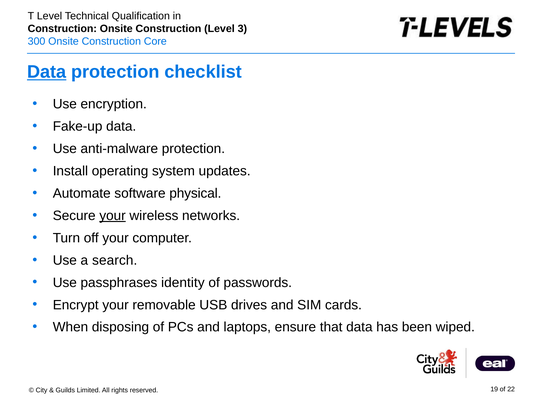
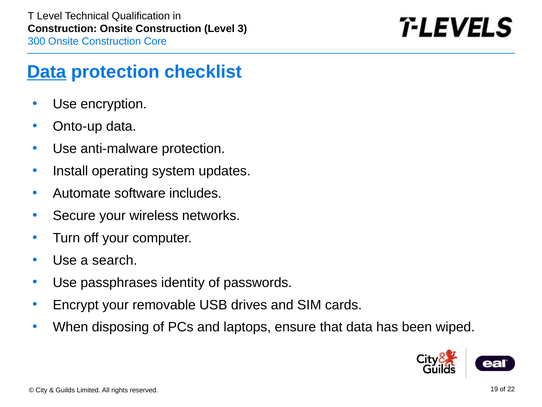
Fake-up: Fake-up -> Onto-up (78, 126)
physical: physical -> includes (195, 193)
your underline: present -> none (113, 215)
